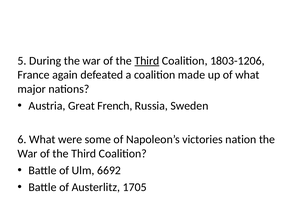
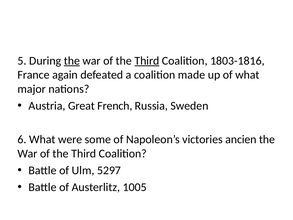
the underline: none -> present (72, 61)
1803-1206: 1803-1206 -> 1803-1816 (237, 61)
nation: nation -> ancien (241, 139)
6692: 6692 -> 5297 (109, 170)
1705: 1705 -> 1005 (135, 187)
